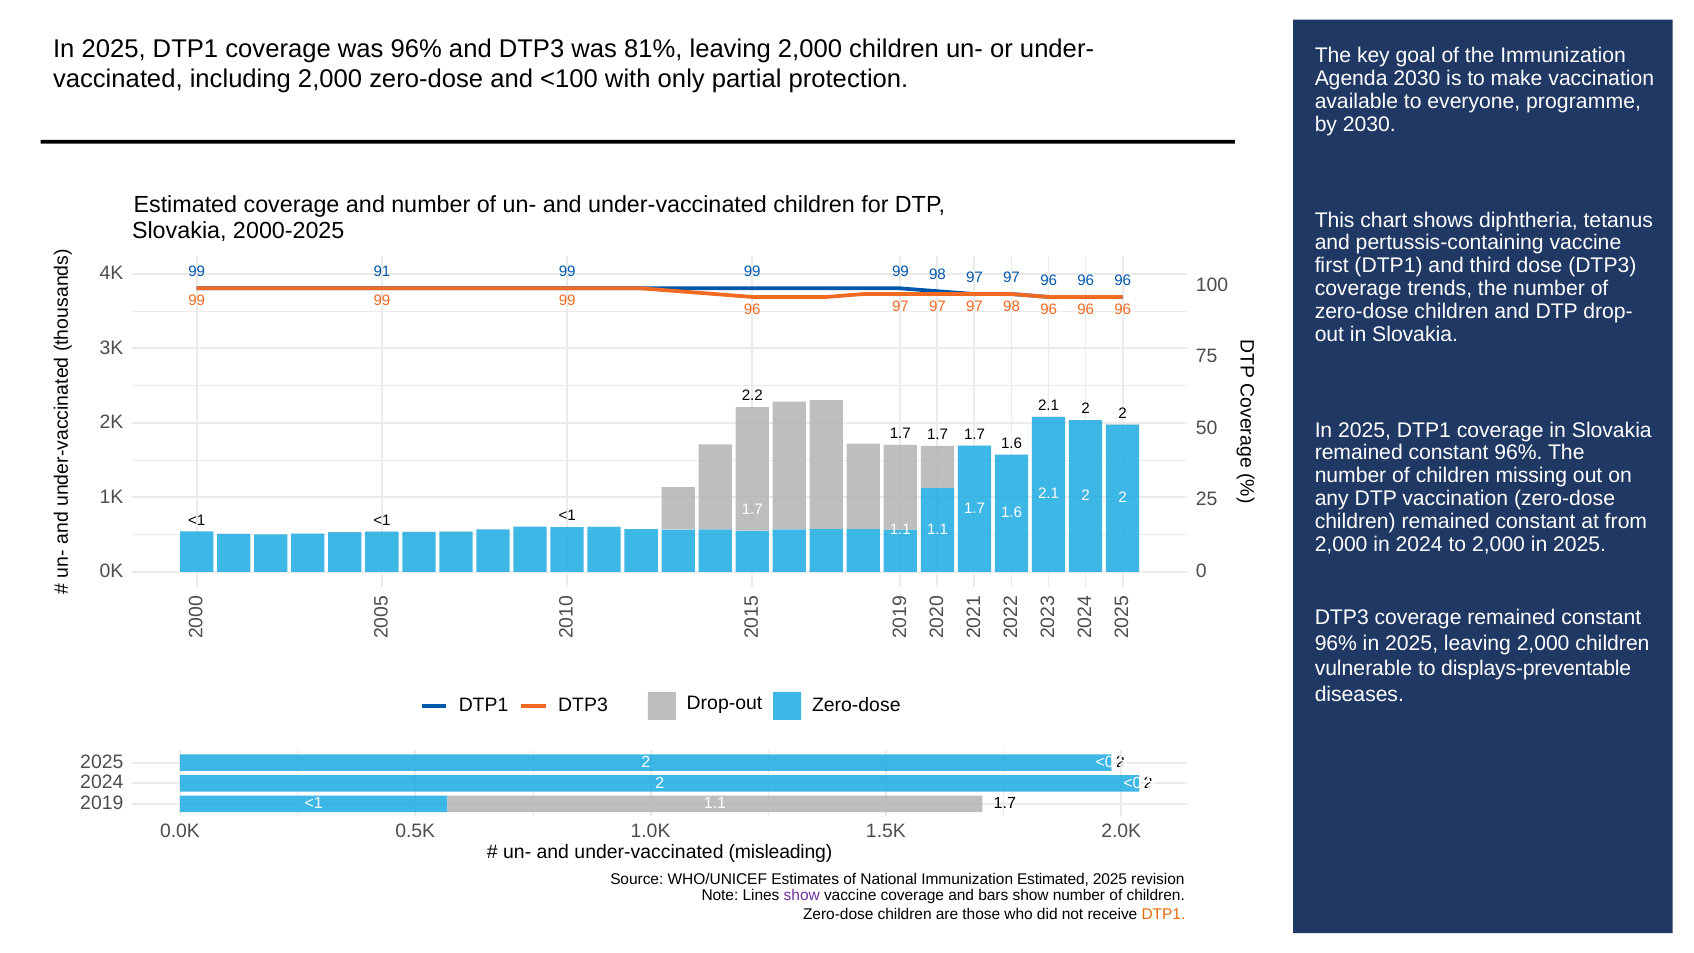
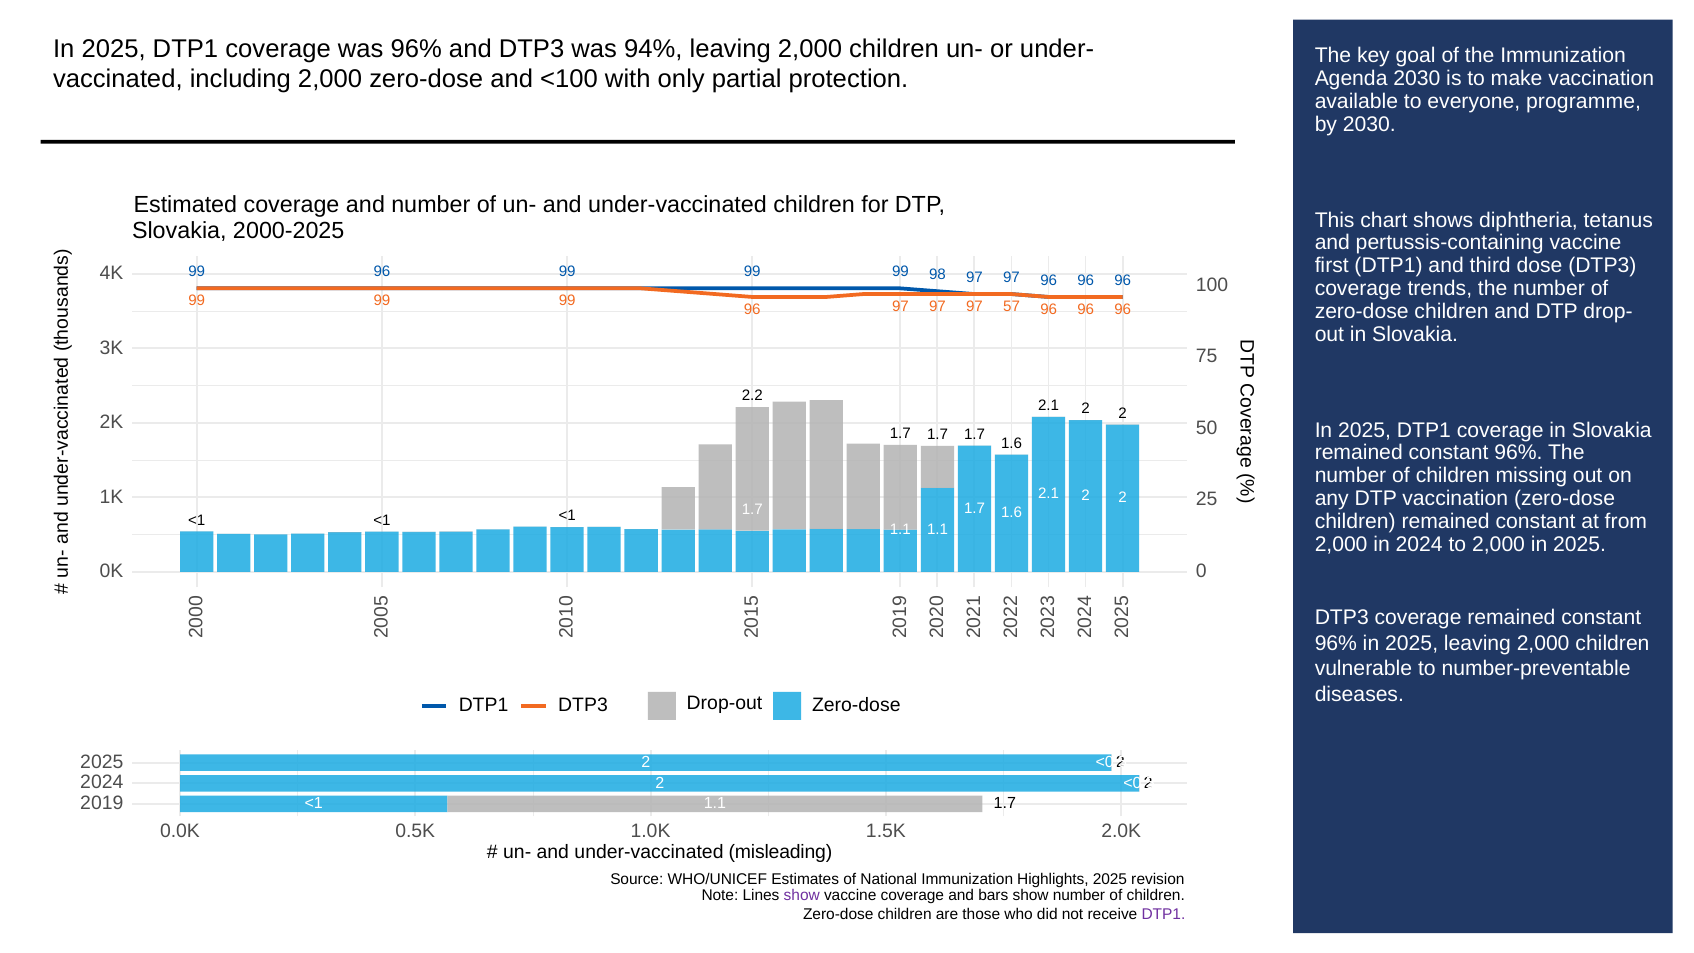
81%: 81% -> 94% (653, 49)
91: 91 -> 96 (382, 272)
97 98: 98 -> 57 (1012, 306)
displays-preventable: displays-preventable -> number-preventable (1536, 669)
Immunization Estimated: Estimated -> Highlights (1053, 879)
DTP1 colour: orange -> purple (1163, 914)
